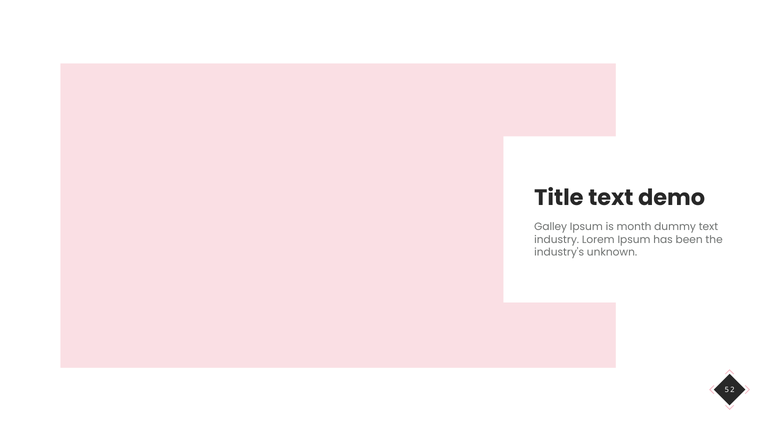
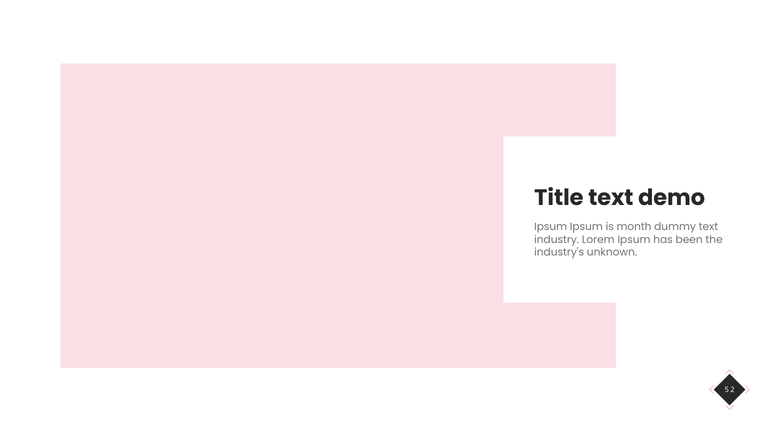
Galley: Galley -> Ipsum (551, 227)
